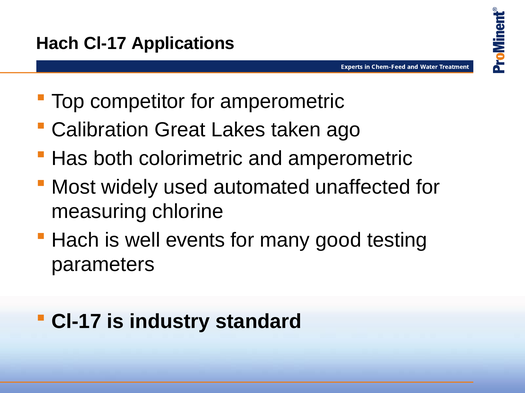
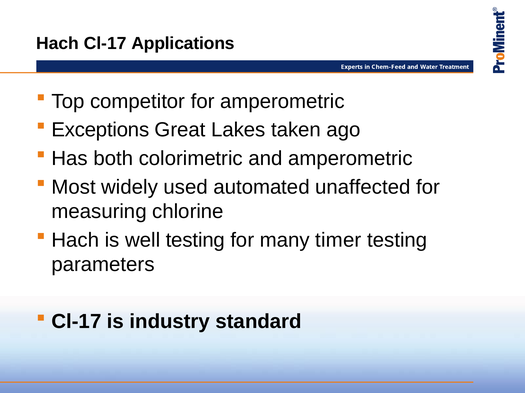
Calibration: Calibration -> Exceptions (100, 130)
well events: events -> testing (195, 240)
good: good -> timer (338, 240)
